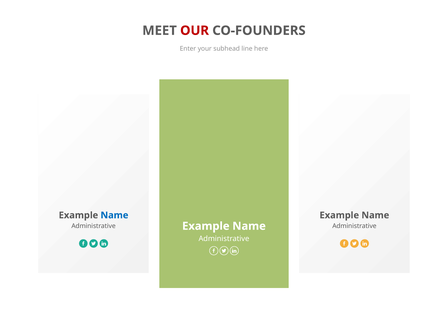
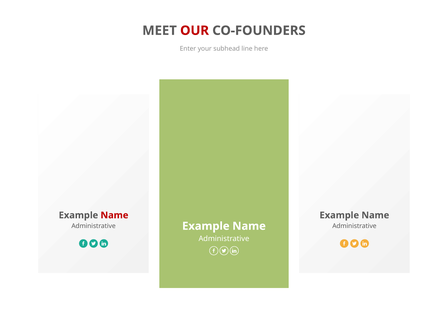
Name colour: blue -> red (114, 215)
